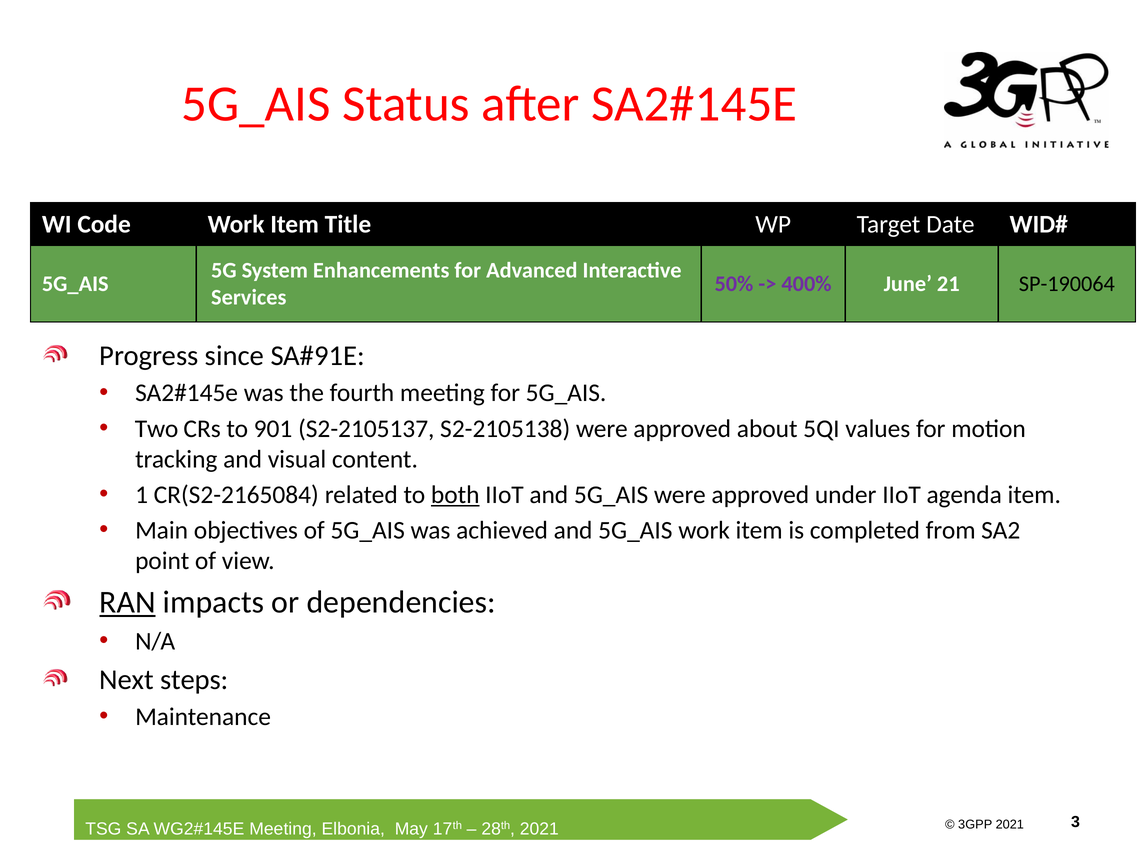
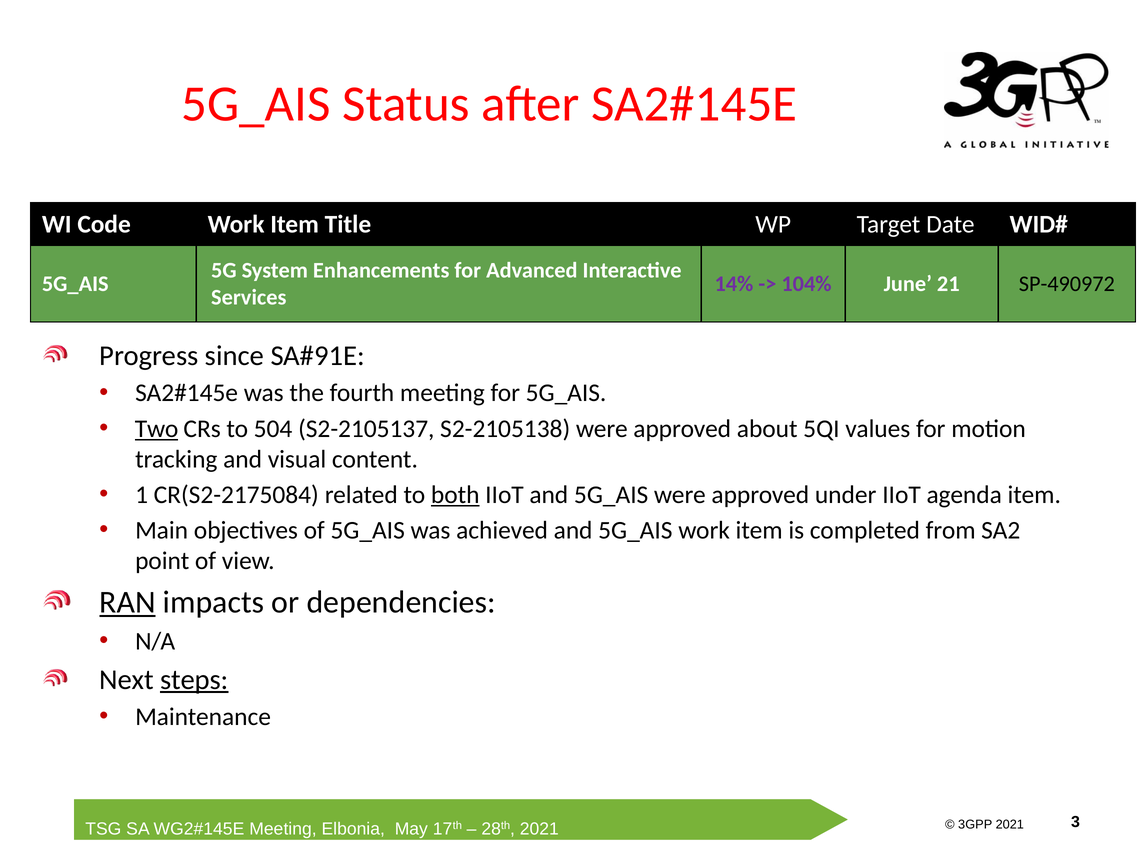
50%: 50% -> 14% (734, 284)
400%: 400% -> 104% (807, 284)
SP-190064: SP-190064 -> SP-490972 (1067, 284)
Two underline: none -> present (157, 429)
901: 901 -> 504 (273, 429)
CR(S2-2165084: CR(S2-2165084 -> CR(S2-2175084 (236, 495)
steps underline: none -> present (194, 680)
